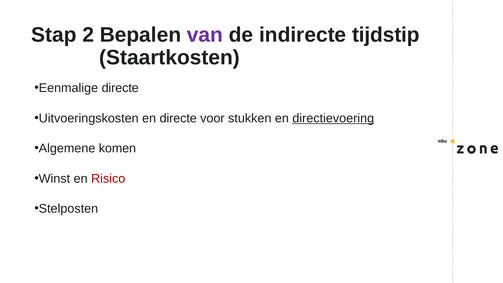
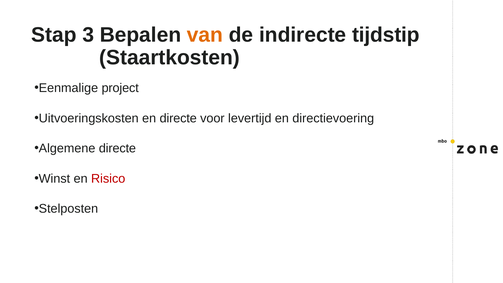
2: 2 -> 3 (88, 35)
van colour: purple -> orange (205, 35)
Eenmalige directe: directe -> project (120, 88)
stukken: stukken -> levertijd (250, 118)
directievoering underline: present -> none (333, 118)
Algemene komen: komen -> directe (117, 148)
